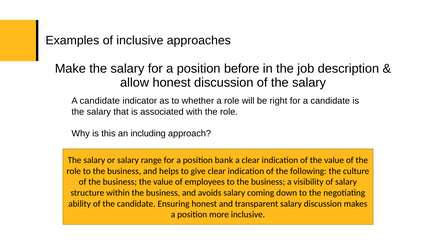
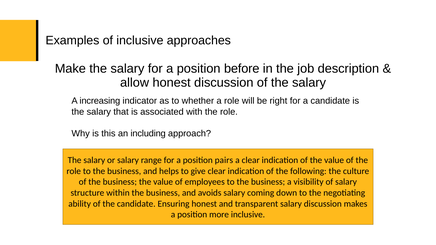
candidate: candidate -> increasing (100, 101)
bank: bank -> pairs (224, 160)
